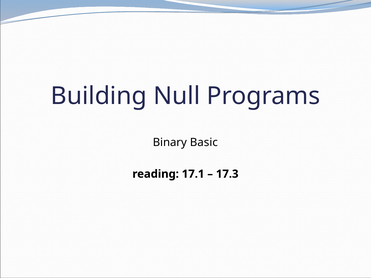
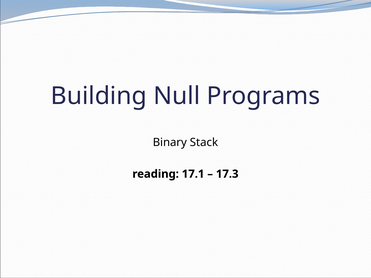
Basic: Basic -> Stack (204, 142)
